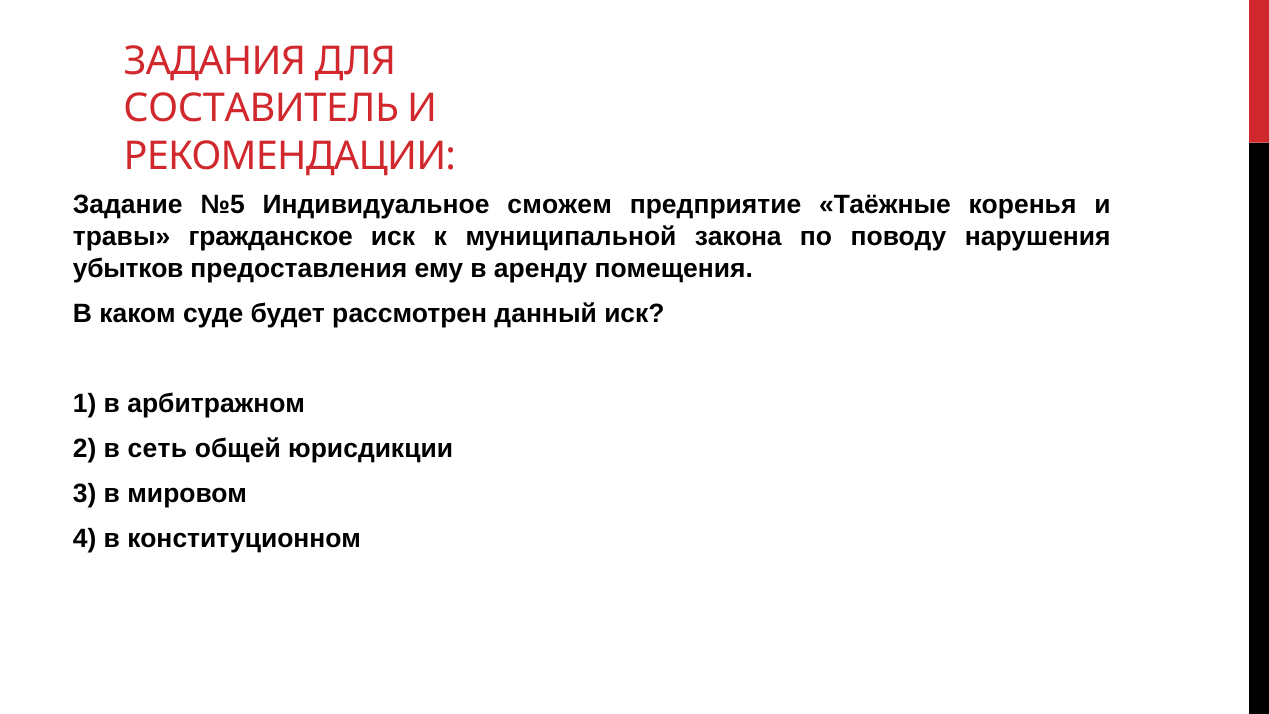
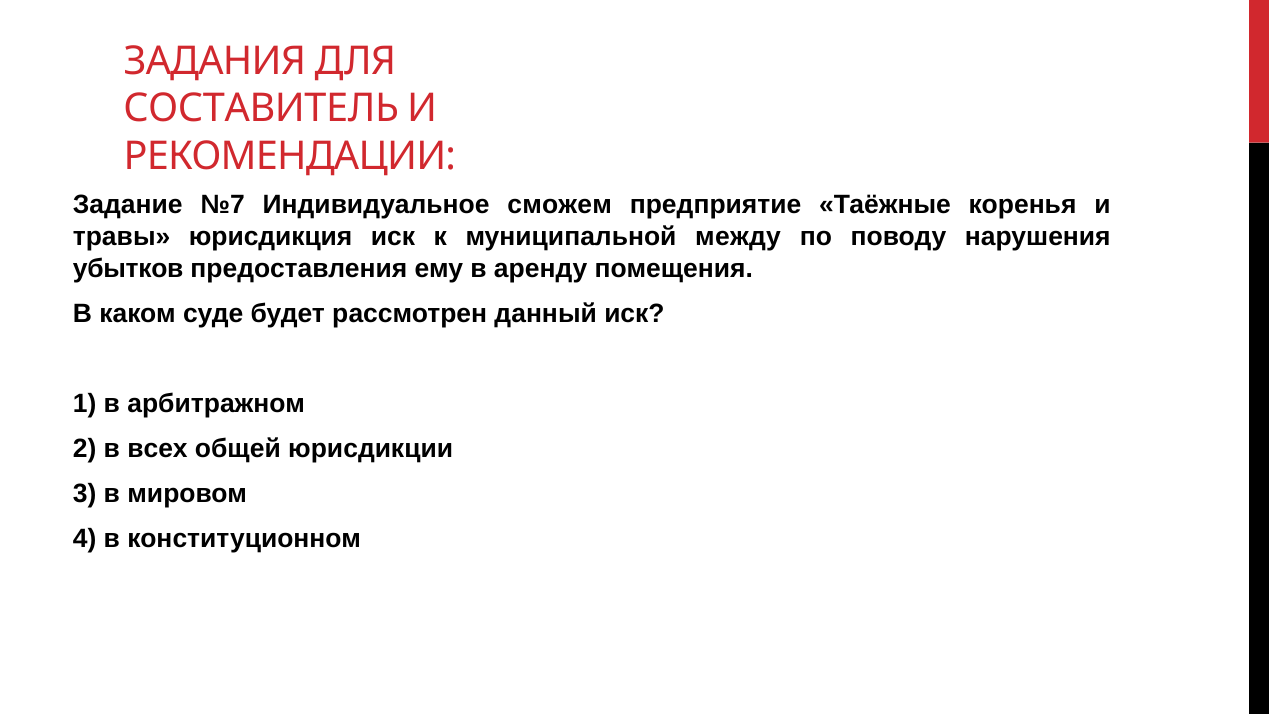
№5: №5 -> №7 (223, 205)
гражданское: гражданское -> юрисдикция (271, 237)
закона: закона -> между (738, 237)
сеть: сеть -> всех (157, 448)
